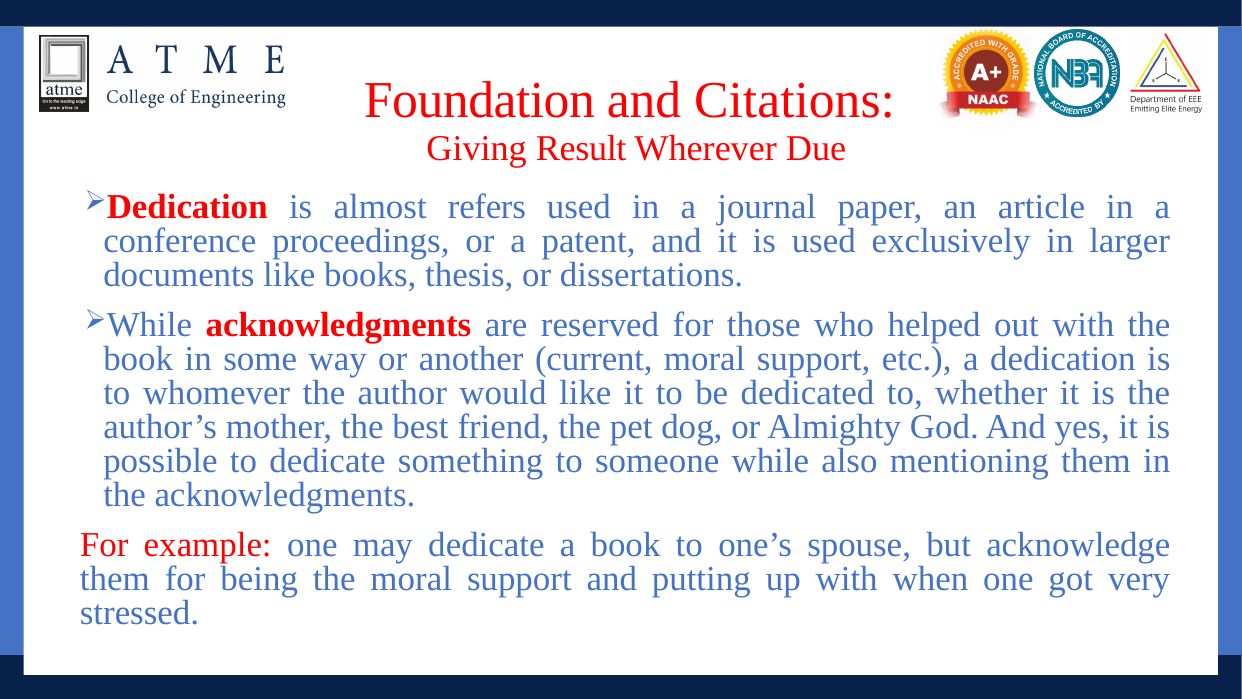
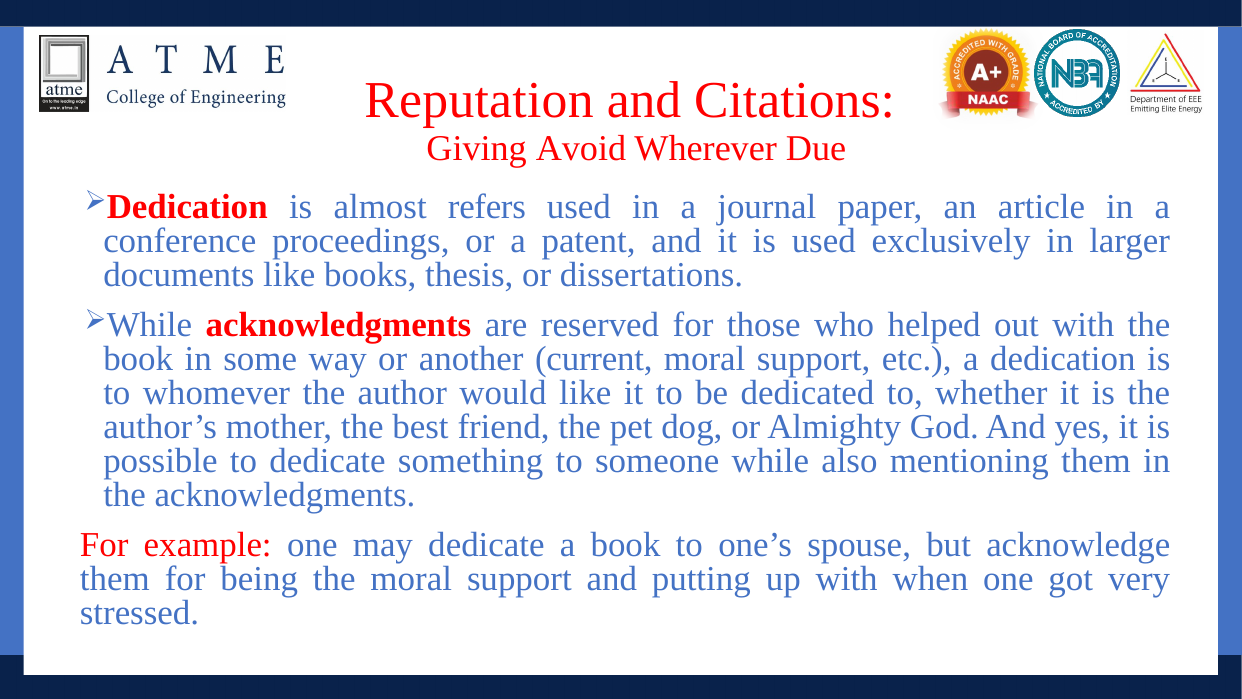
Foundation: Foundation -> Reputation (479, 100)
Result: Result -> Avoid (581, 148)
